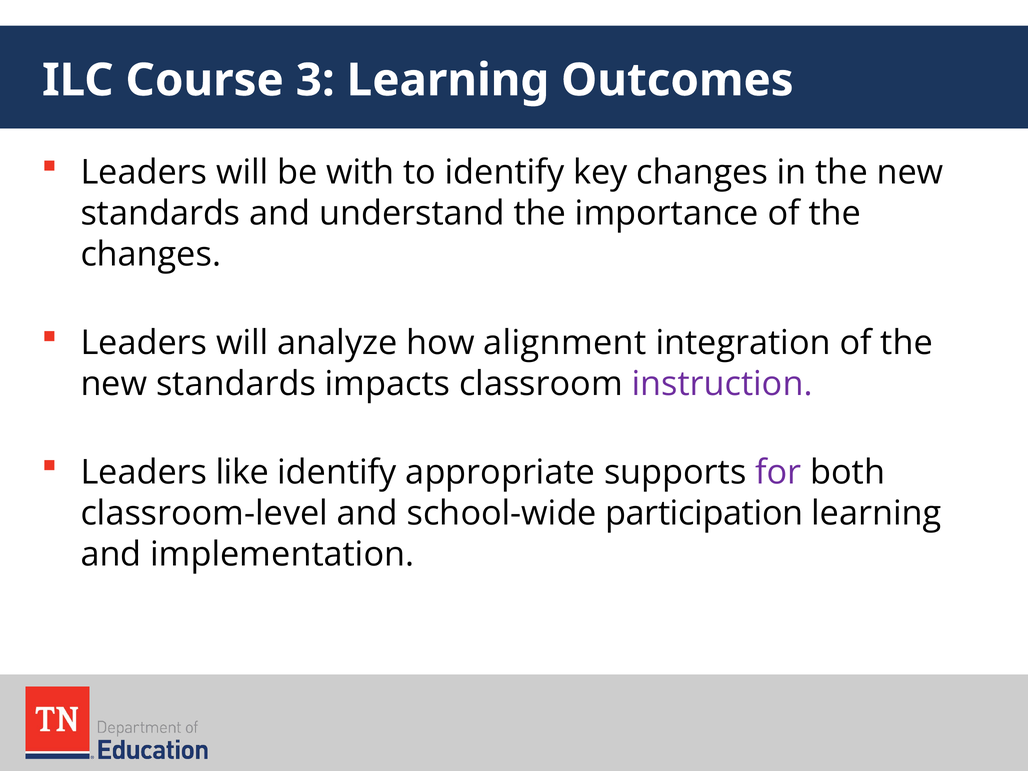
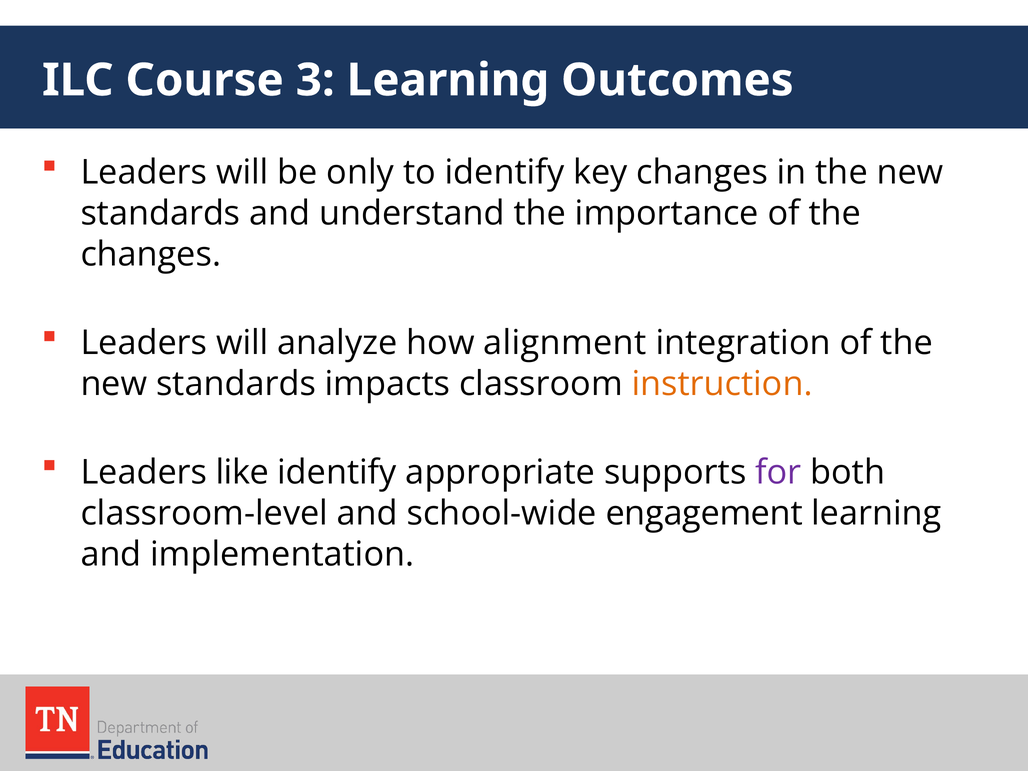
with: with -> only (360, 172)
instruction colour: purple -> orange (722, 384)
participation: participation -> engagement (704, 513)
